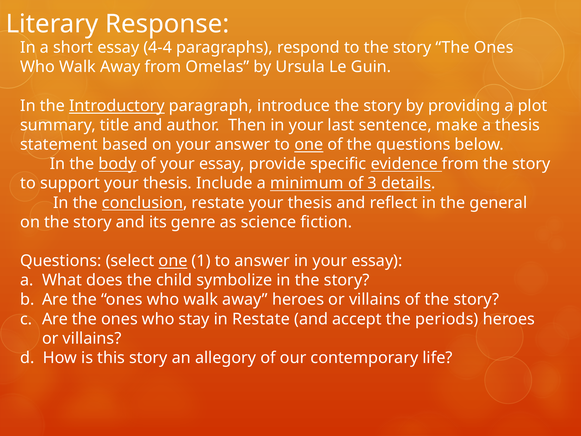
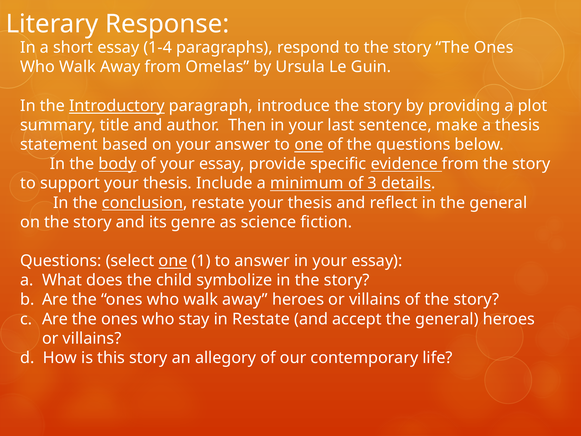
4-4: 4-4 -> 1-4 (158, 48)
accept the periods: periods -> general (447, 319)
